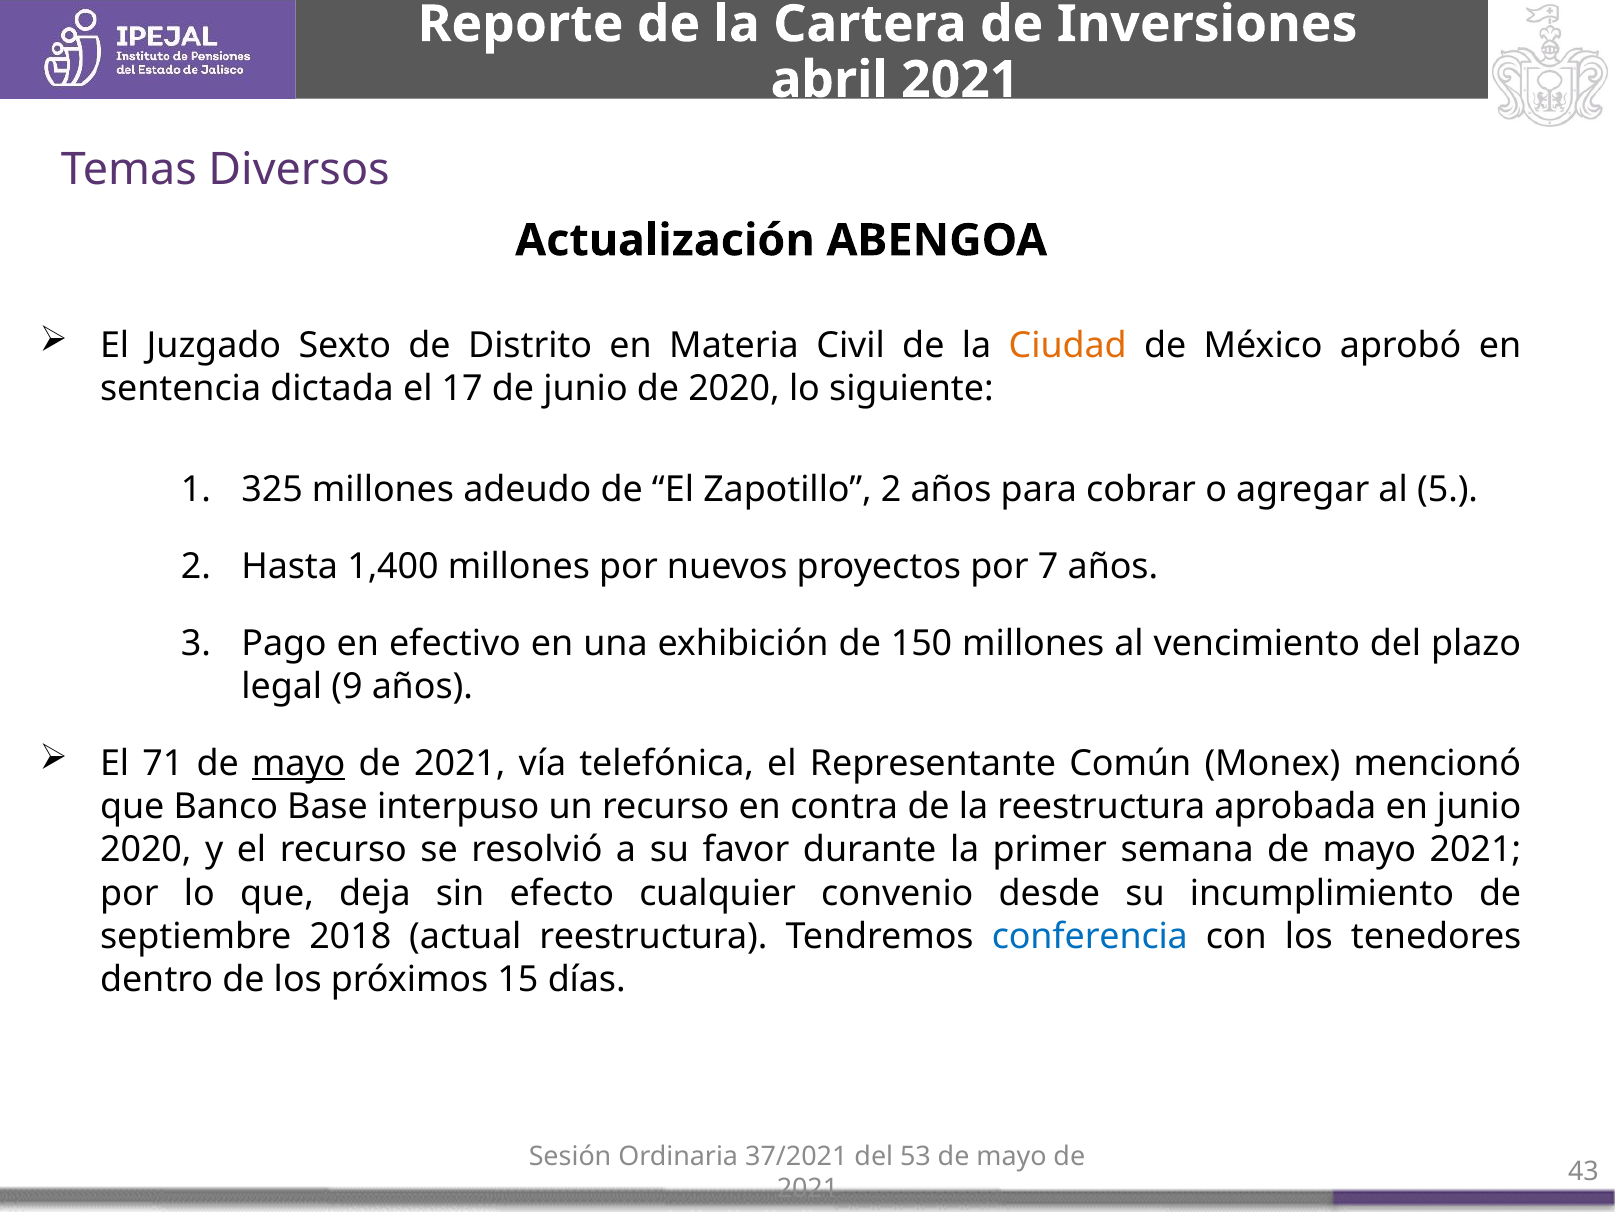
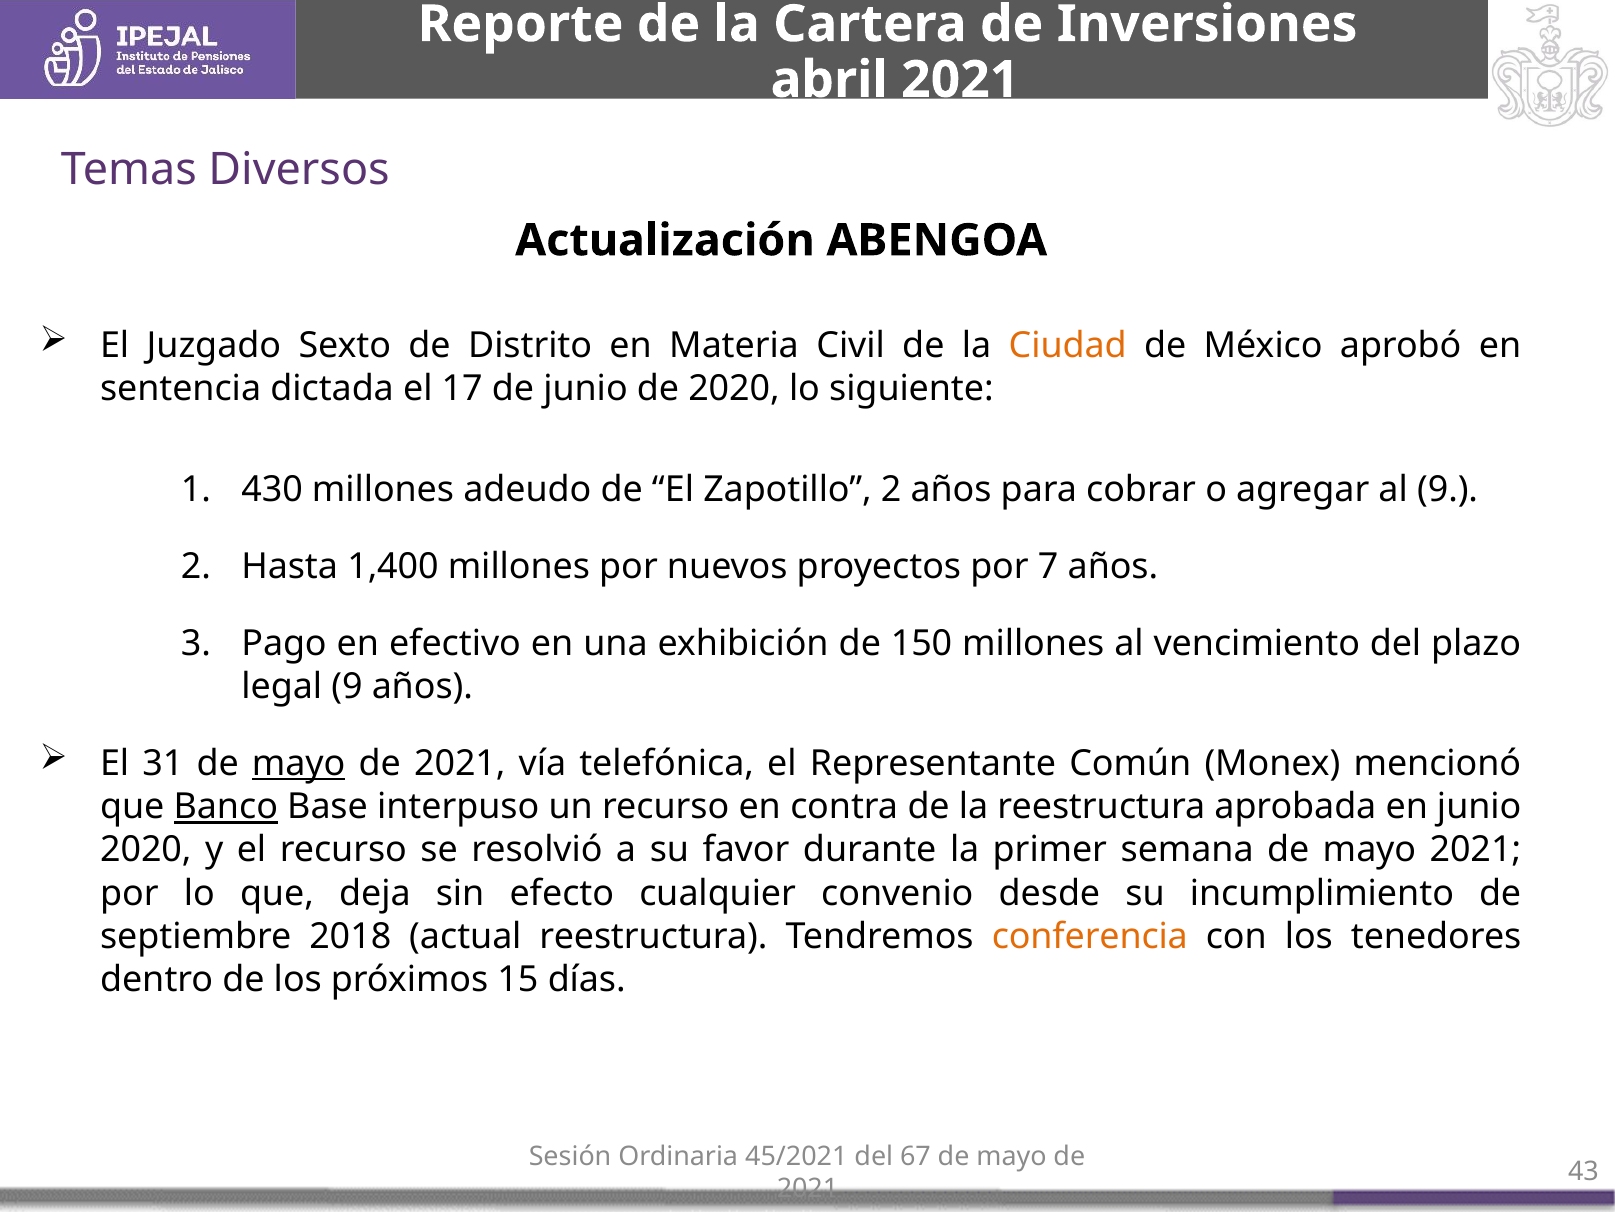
325: 325 -> 430 (272, 489)
al 5: 5 -> 9 (1448, 489)
71: 71 -> 31 (163, 763)
Banco underline: none -> present (226, 807)
conferencia colour: blue -> orange (1090, 936)
37/2021: 37/2021 -> 45/2021 (796, 1156)
53: 53 -> 67 (915, 1156)
